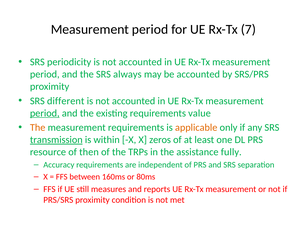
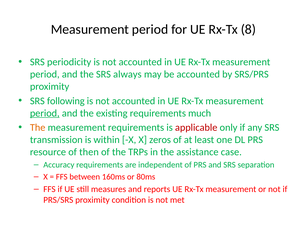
7: 7 -> 8 (248, 29)
different: different -> following (66, 101)
value: value -> much (200, 113)
applicable colour: orange -> red (196, 128)
transmission underline: present -> none (56, 140)
fully: fully -> case (231, 152)
